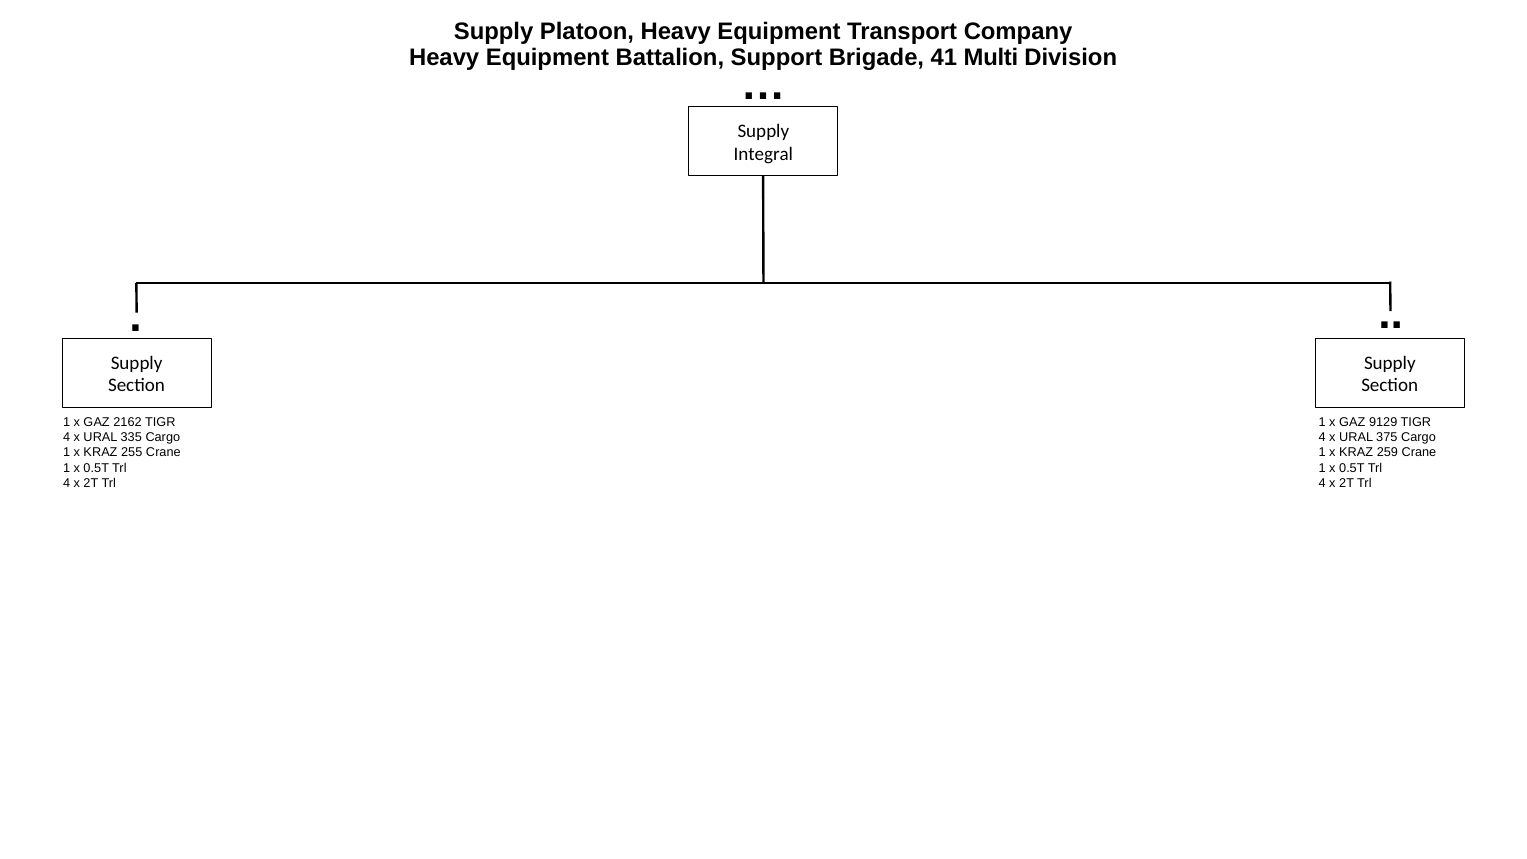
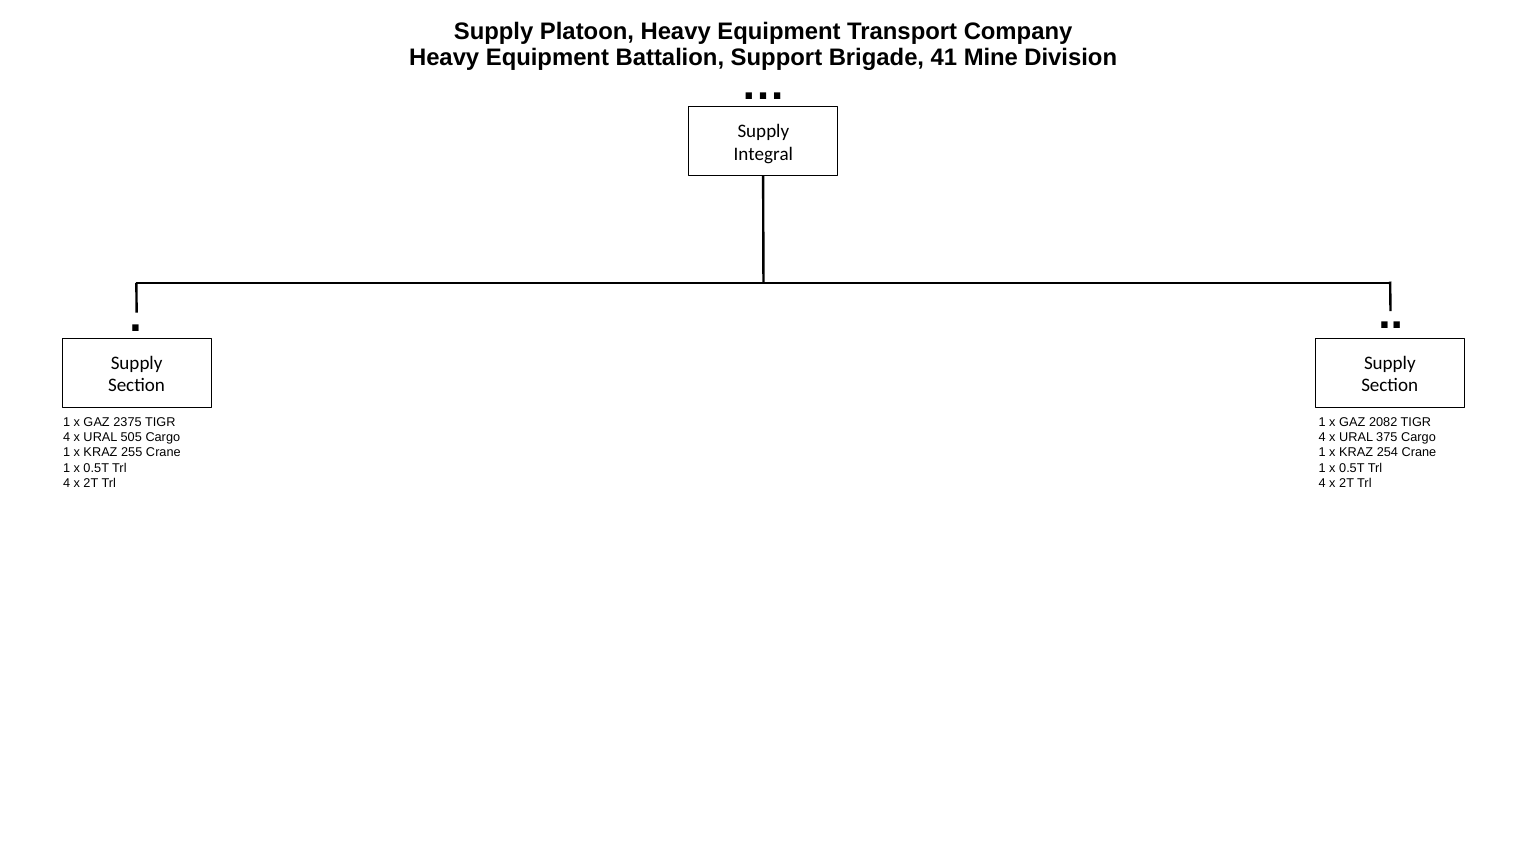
Multi: Multi -> Mine (991, 58)
2162: 2162 -> 2375 (128, 422)
9129: 9129 -> 2082 (1383, 422)
335: 335 -> 505 (131, 437)
259: 259 -> 254 (1387, 453)
